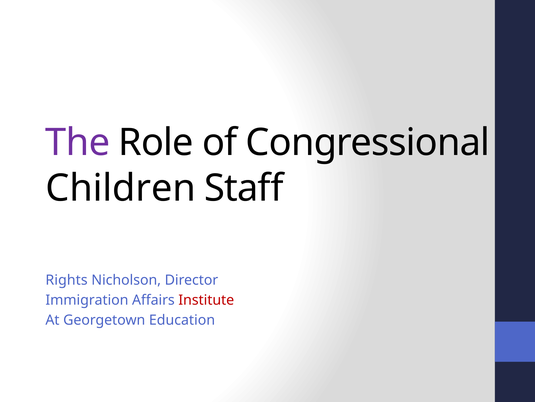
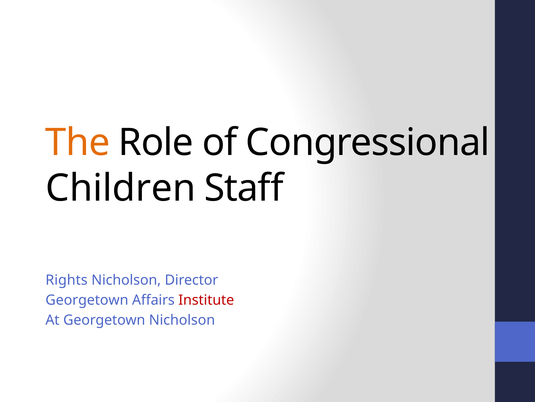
The colour: purple -> orange (78, 142)
Immigration: Immigration -> Georgetown (87, 300)
Georgetown Education: Education -> Nicholson (182, 319)
